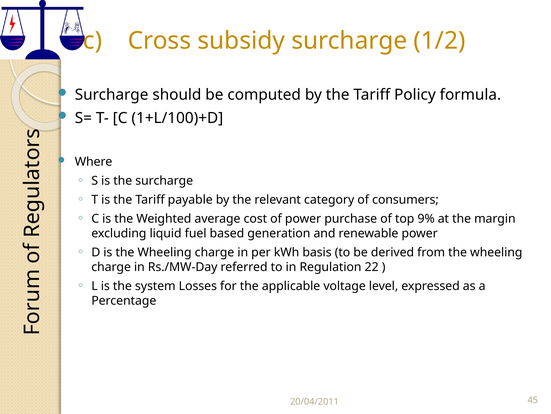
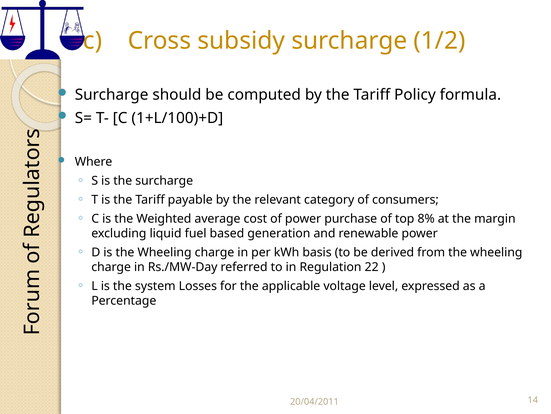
9%: 9% -> 8% (426, 218)
45: 45 -> 14 (533, 400)
